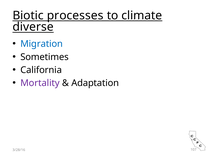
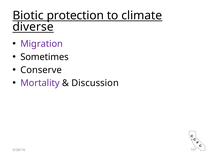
processes: processes -> protection (75, 15)
Migration colour: blue -> purple (42, 44)
California: California -> Conserve (41, 70)
Adaptation: Adaptation -> Discussion (95, 83)
